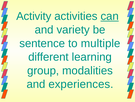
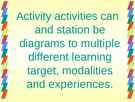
can underline: present -> none (110, 16)
variety: variety -> station (73, 30)
sentence: sentence -> diagrams (42, 43)
group: group -> target (43, 70)
